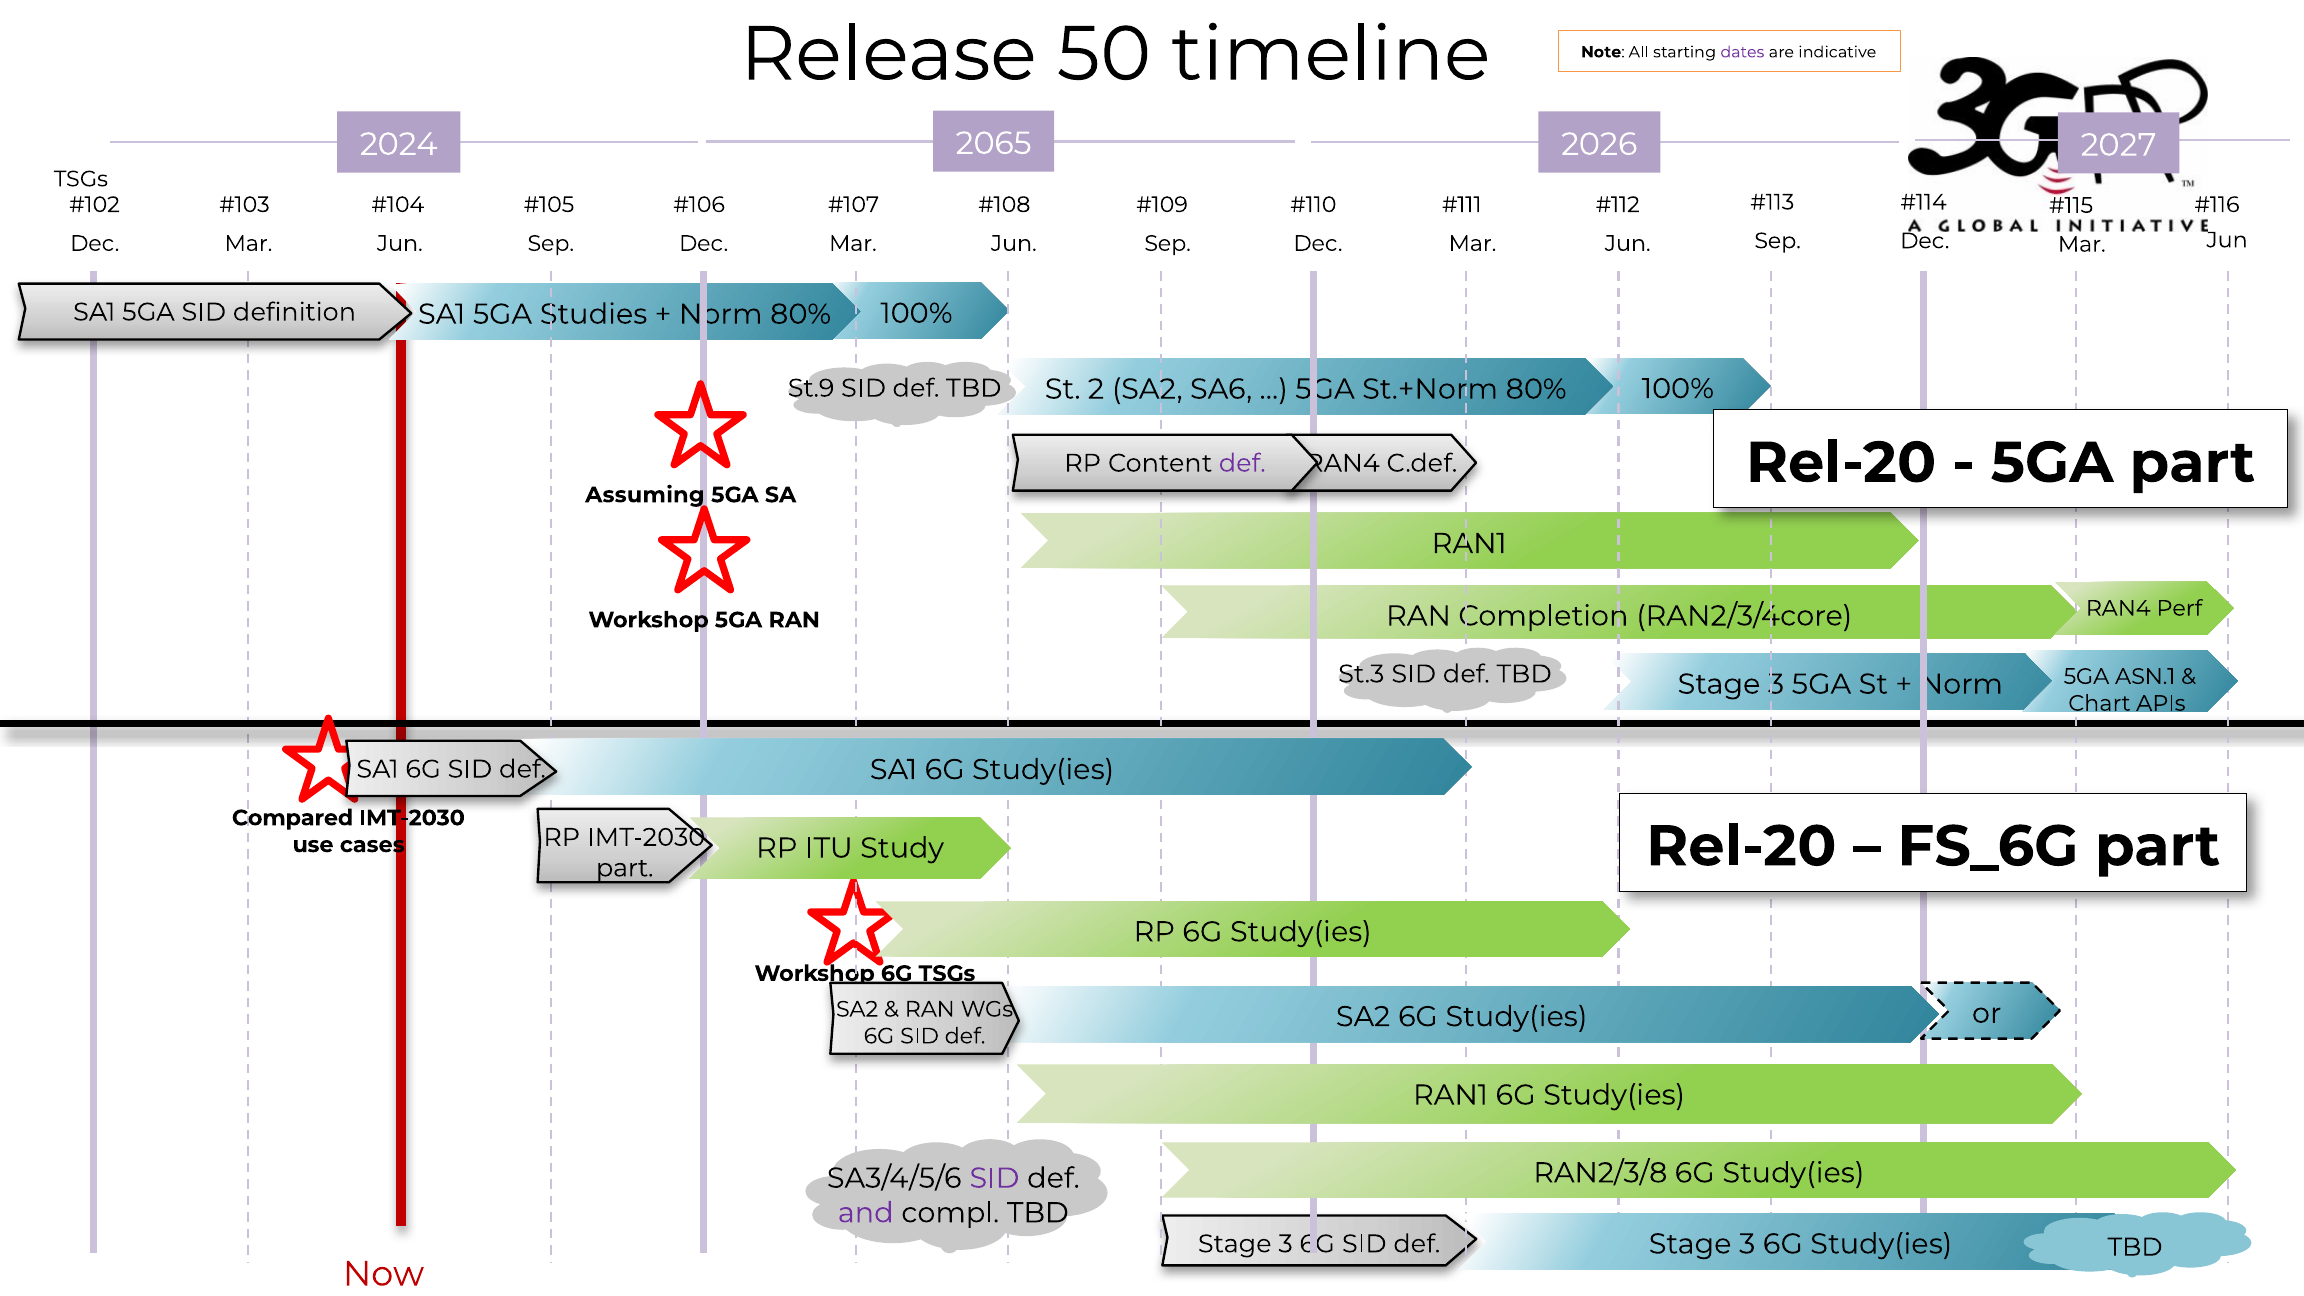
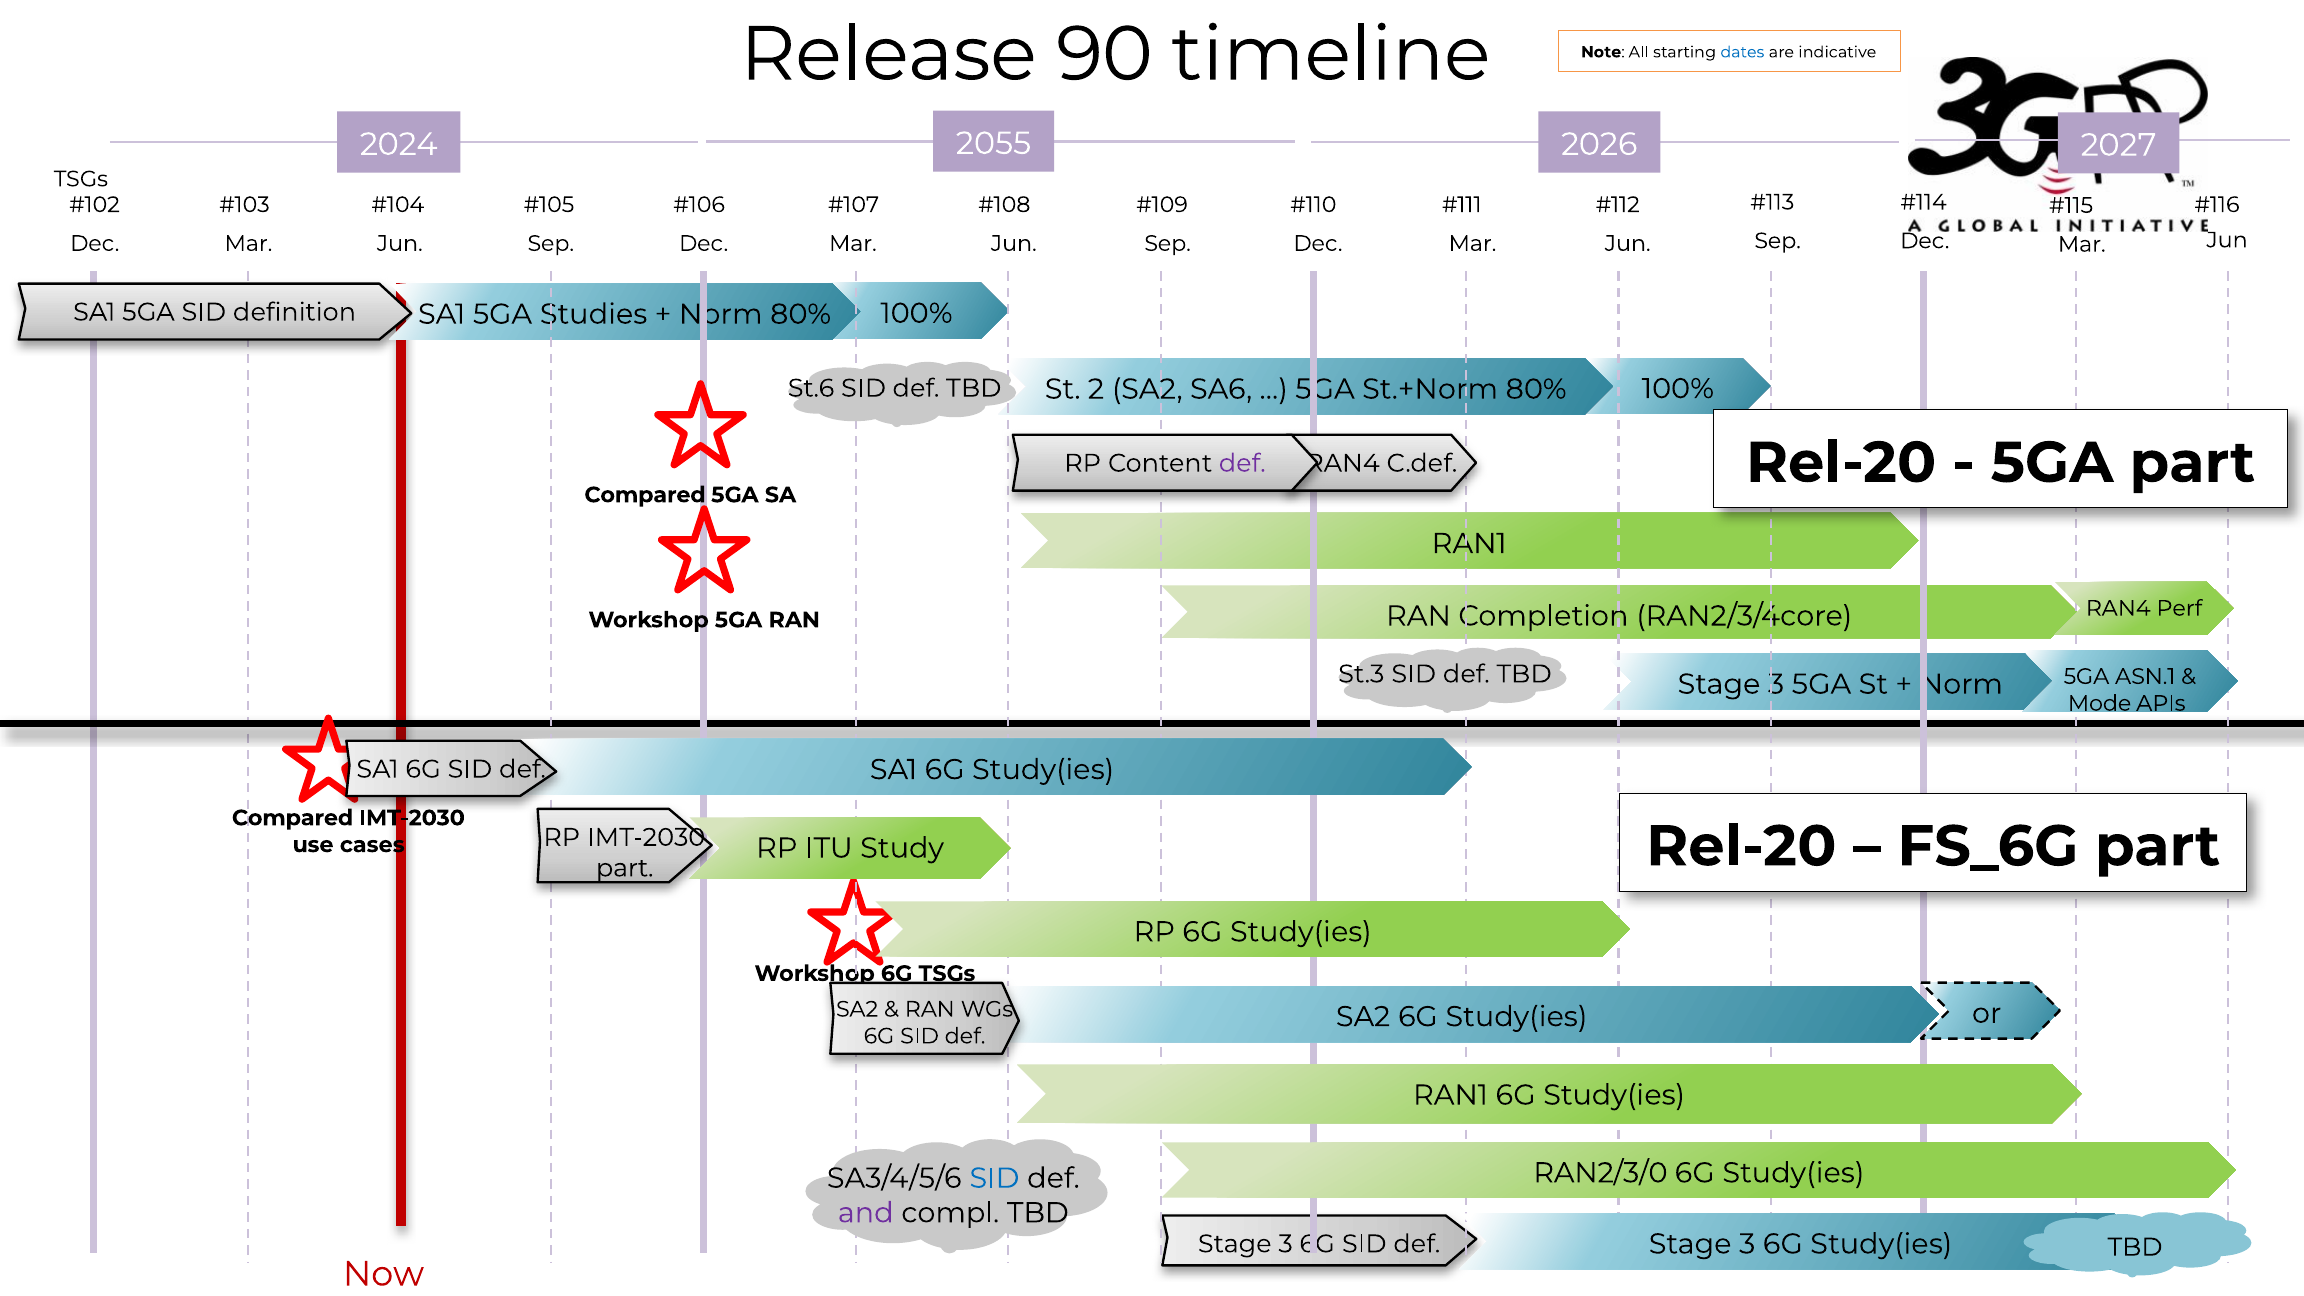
50: 50 -> 90 (1104, 54)
dates colour: purple -> blue (1742, 52)
2065: 2065 -> 2055 (994, 143)
St.9: St.9 -> St.6 (811, 388)
Assuming: Assuming -> Compared (645, 495)
Chart: Chart -> Mode (2100, 703)
RAN2/3/8: RAN2/3/8 -> RAN2/3/0 (1600, 1173)
SID colour: purple -> blue (994, 1178)
